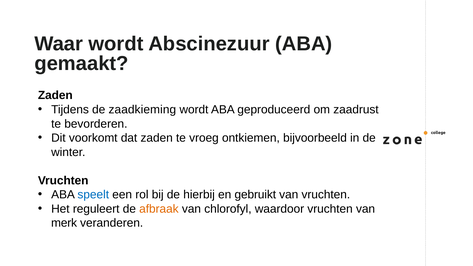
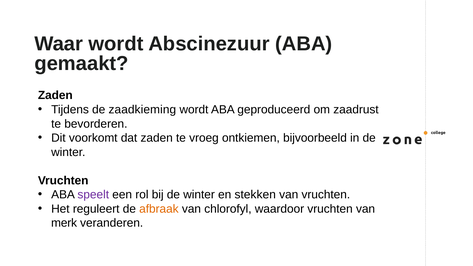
speelt colour: blue -> purple (93, 195)
bij de hierbij: hierbij -> winter (199, 195)
gebruikt: gebruikt -> stekken (255, 195)
